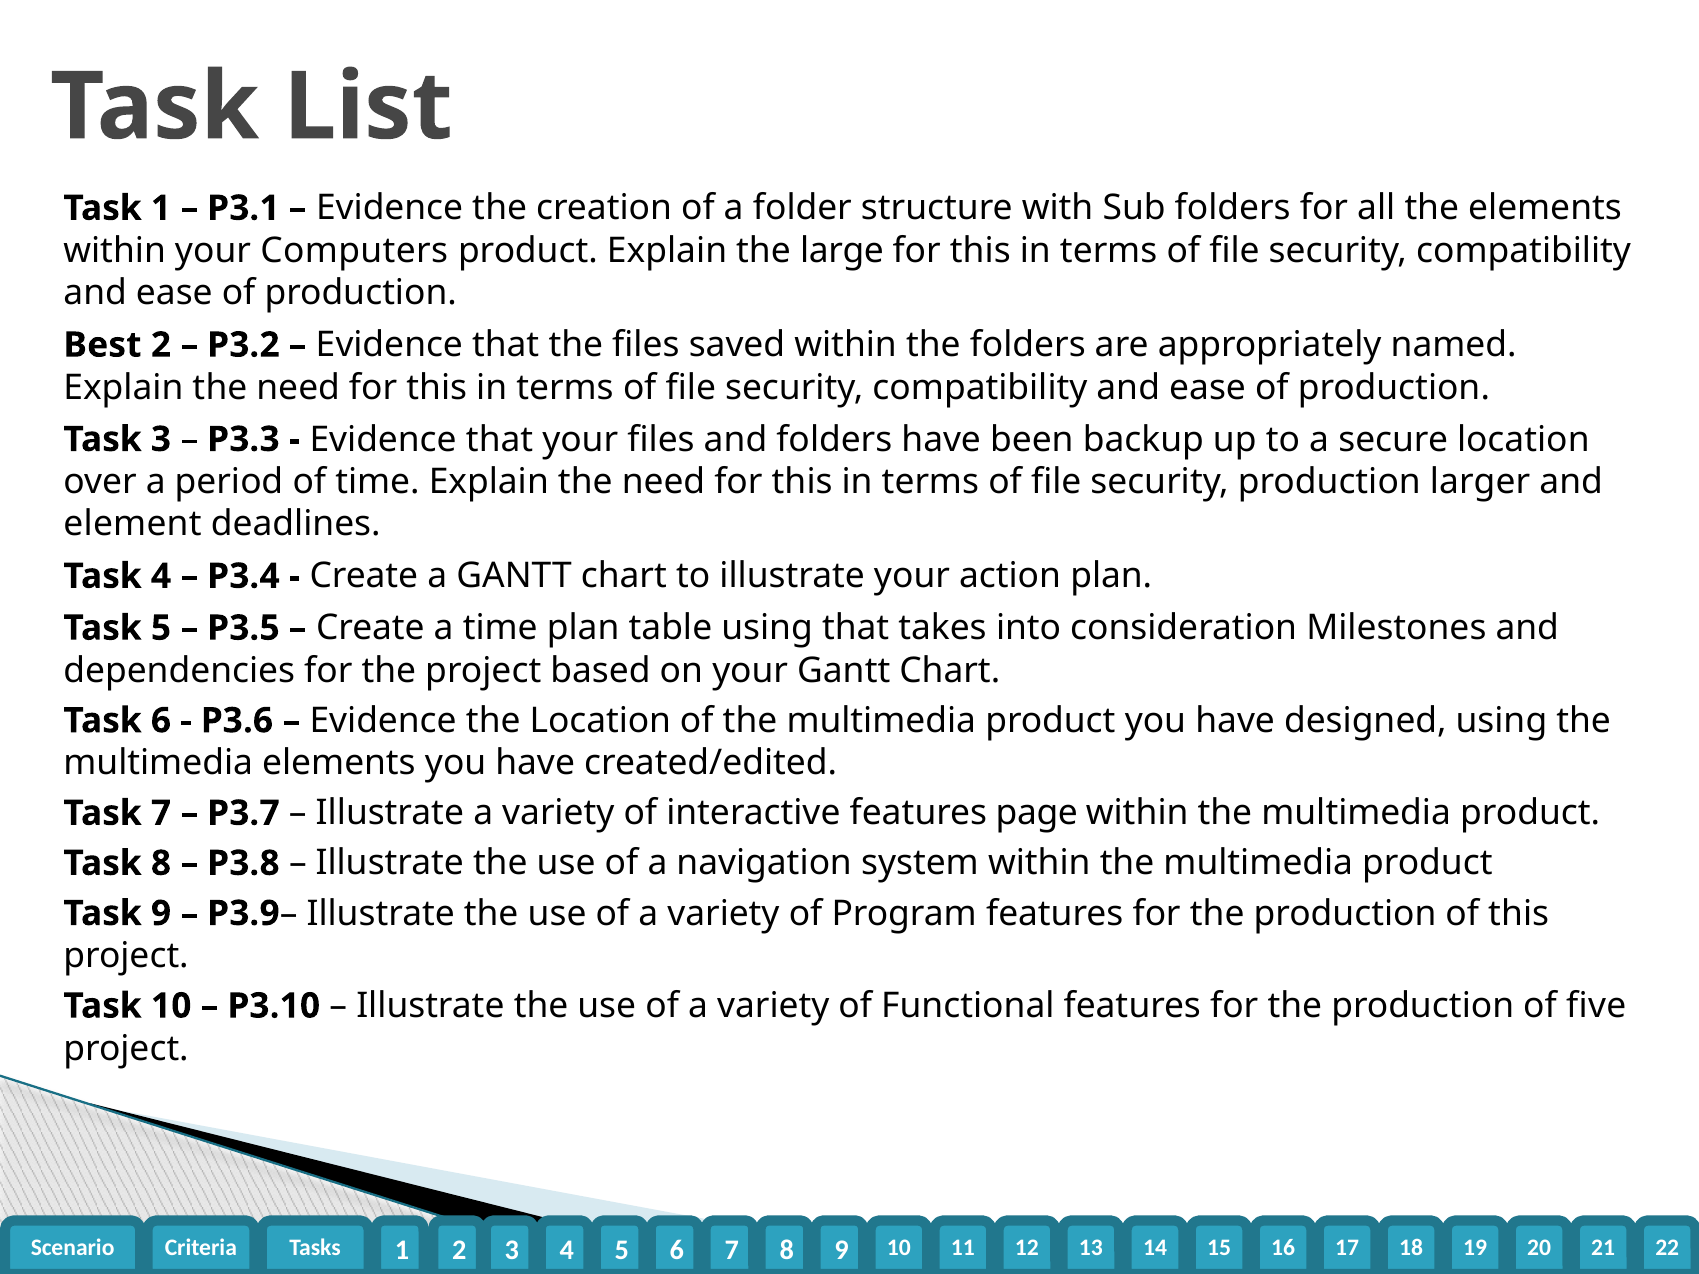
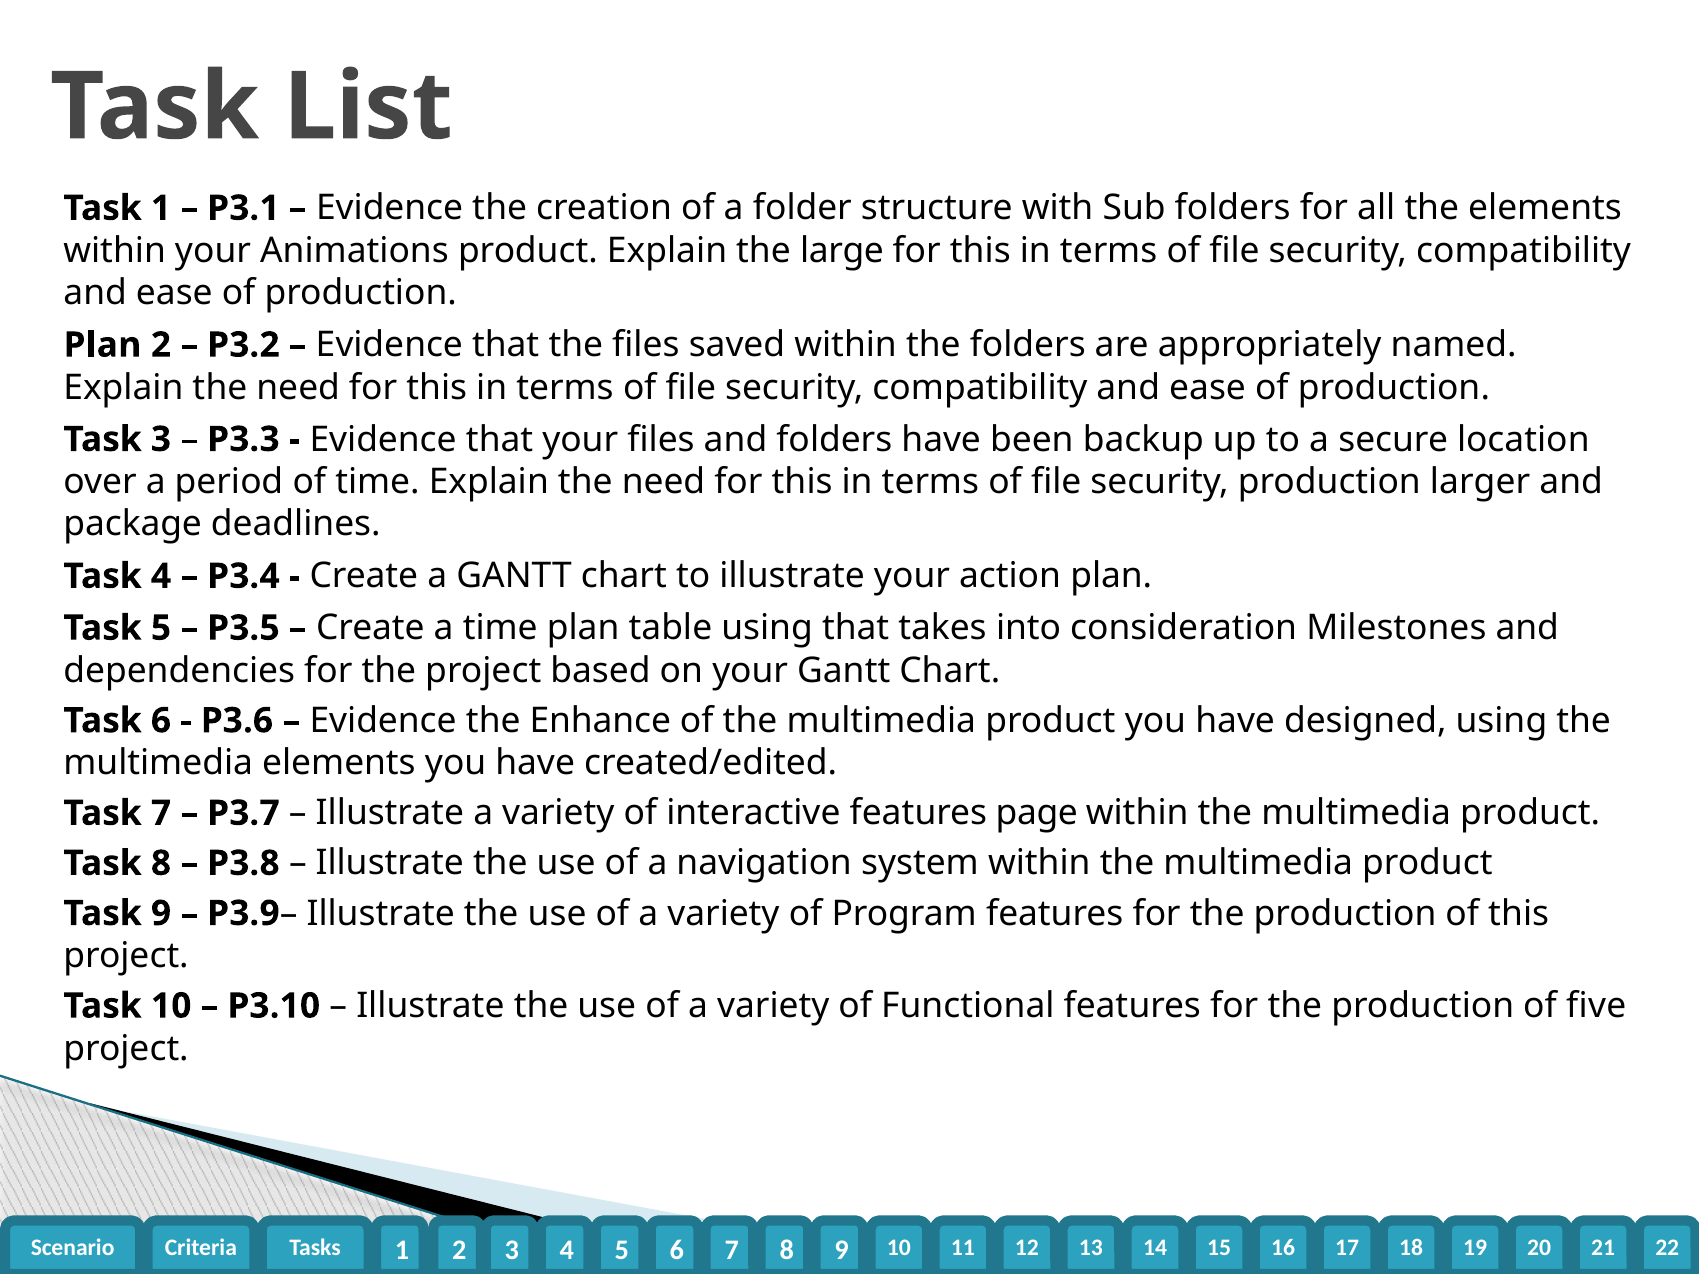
Computers: Computers -> Animations (354, 251)
Best: Best -> Plan (102, 345)
element: element -> package (133, 524)
the Location: Location -> Enhance (600, 721)
